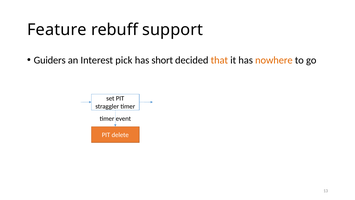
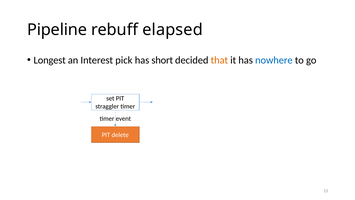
Feature: Feature -> Pipeline (57, 30)
support: support -> elapsed (173, 30)
Guiders: Guiders -> Longest (50, 60)
nowhere colour: orange -> blue (274, 60)
